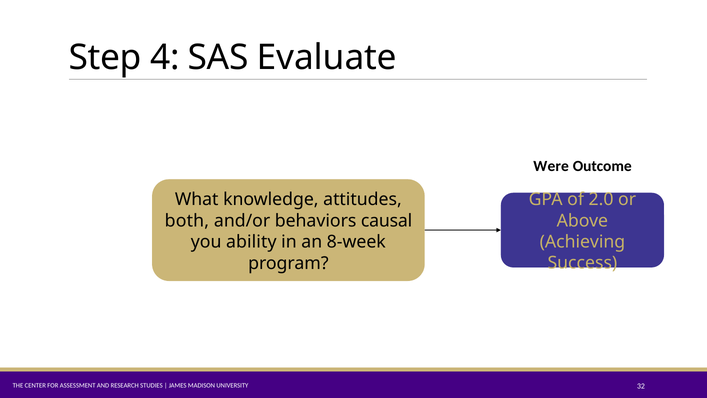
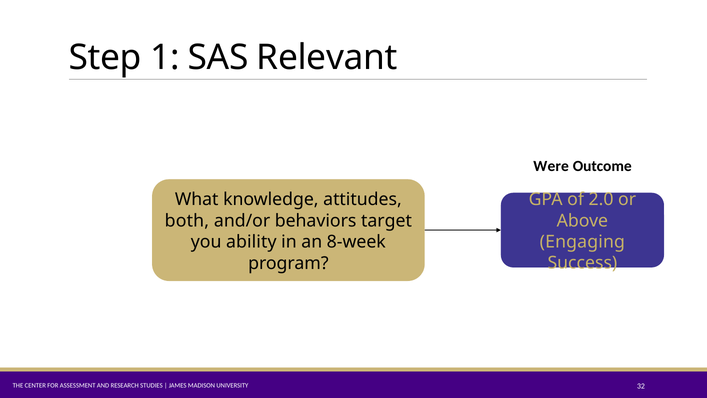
4: 4 -> 1 (165, 58)
Evaluate: Evaluate -> Relevant (327, 58)
causal: causal -> target (386, 221)
Achieving: Achieving -> Engaging (582, 242)
